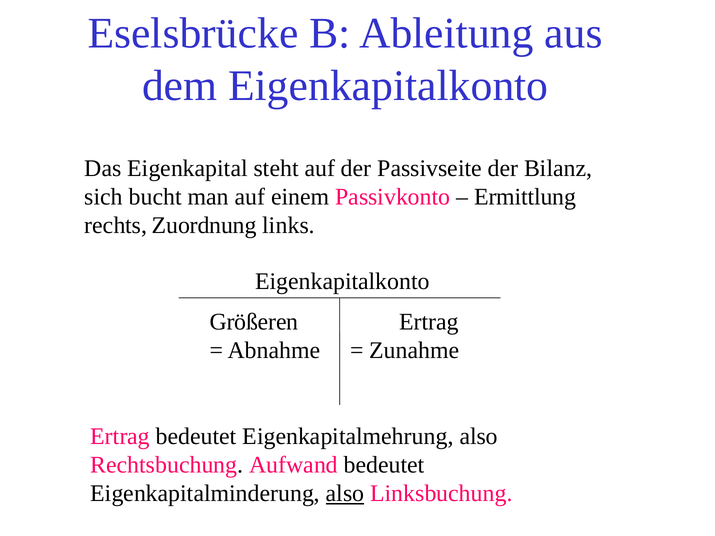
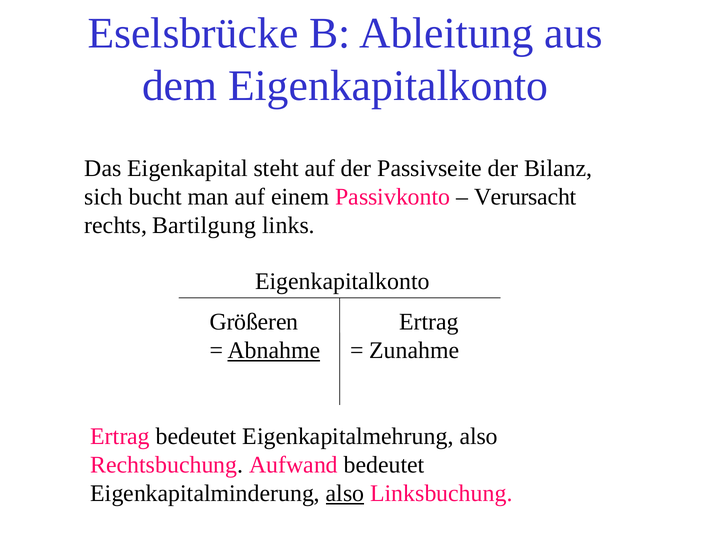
Ermittlung: Ermittlung -> Verursacht (525, 197)
Zuordnung: Zuordnung -> Bartilgung (204, 226)
Abnahme underline: none -> present (274, 351)
